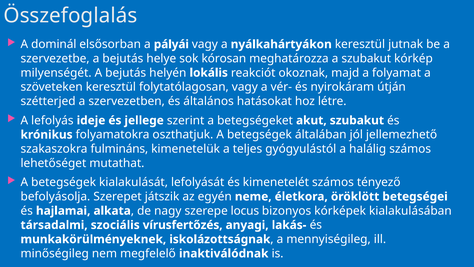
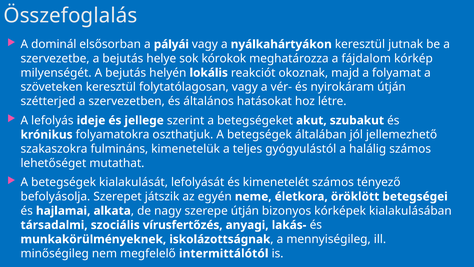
kórosan: kórosan -> kórokok (224, 58)
a szubakut: szubakut -> fájdalom (366, 58)
szerepe locus: locus -> útján (245, 211)
inaktiválódnak: inaktiválódnak -> intermittálótól (224, 253)
